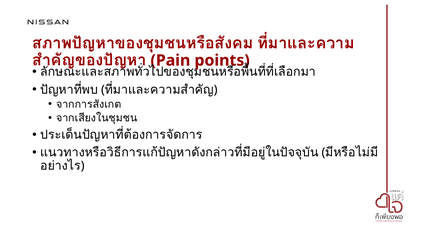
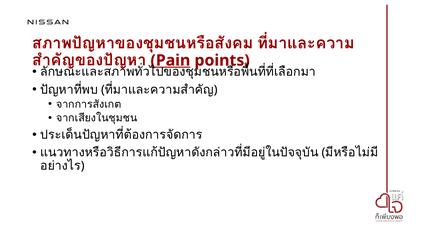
Pain underline: none -> present (170, 60)
